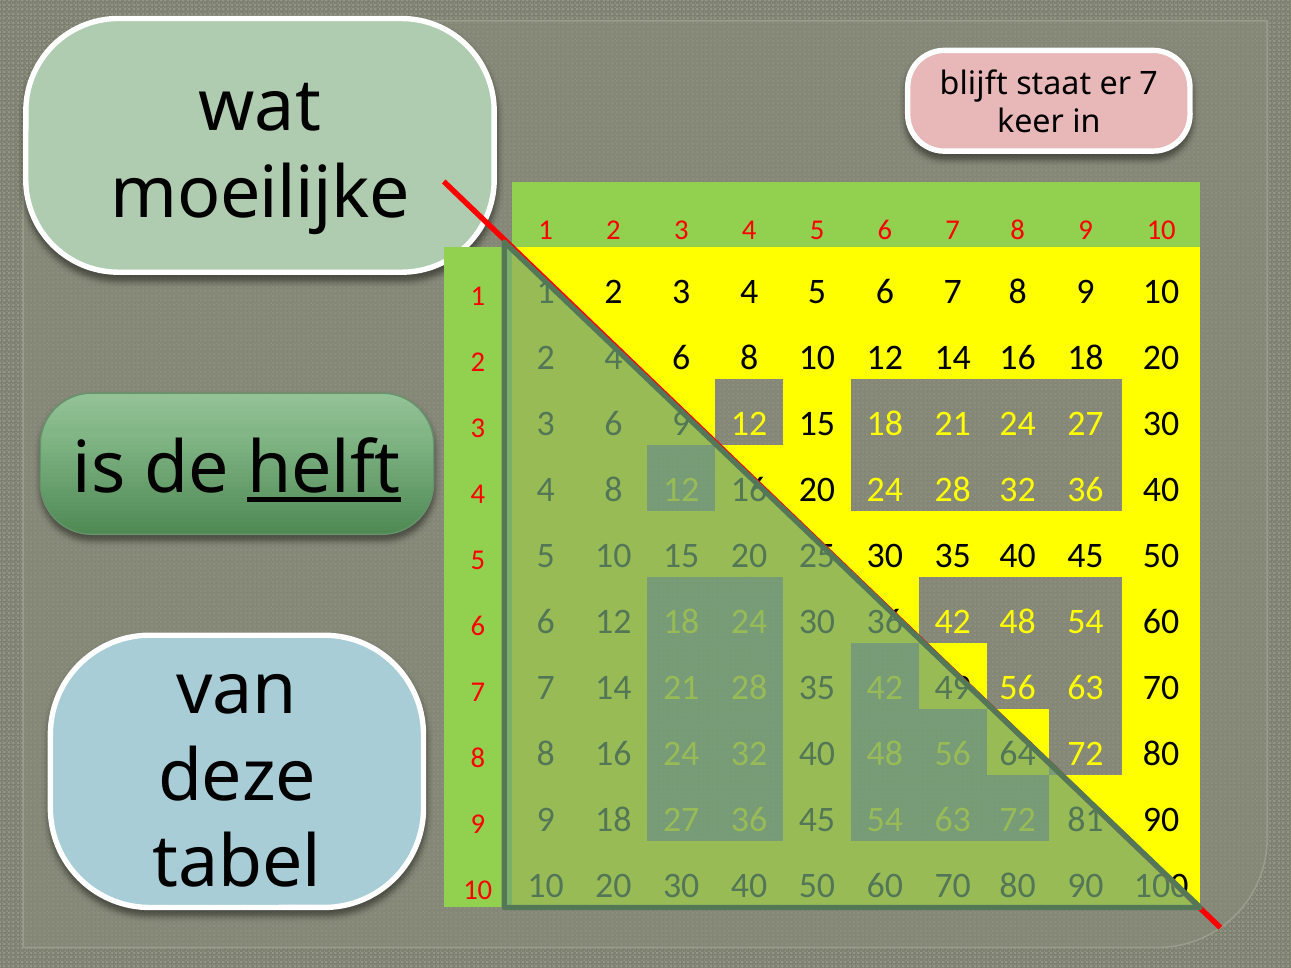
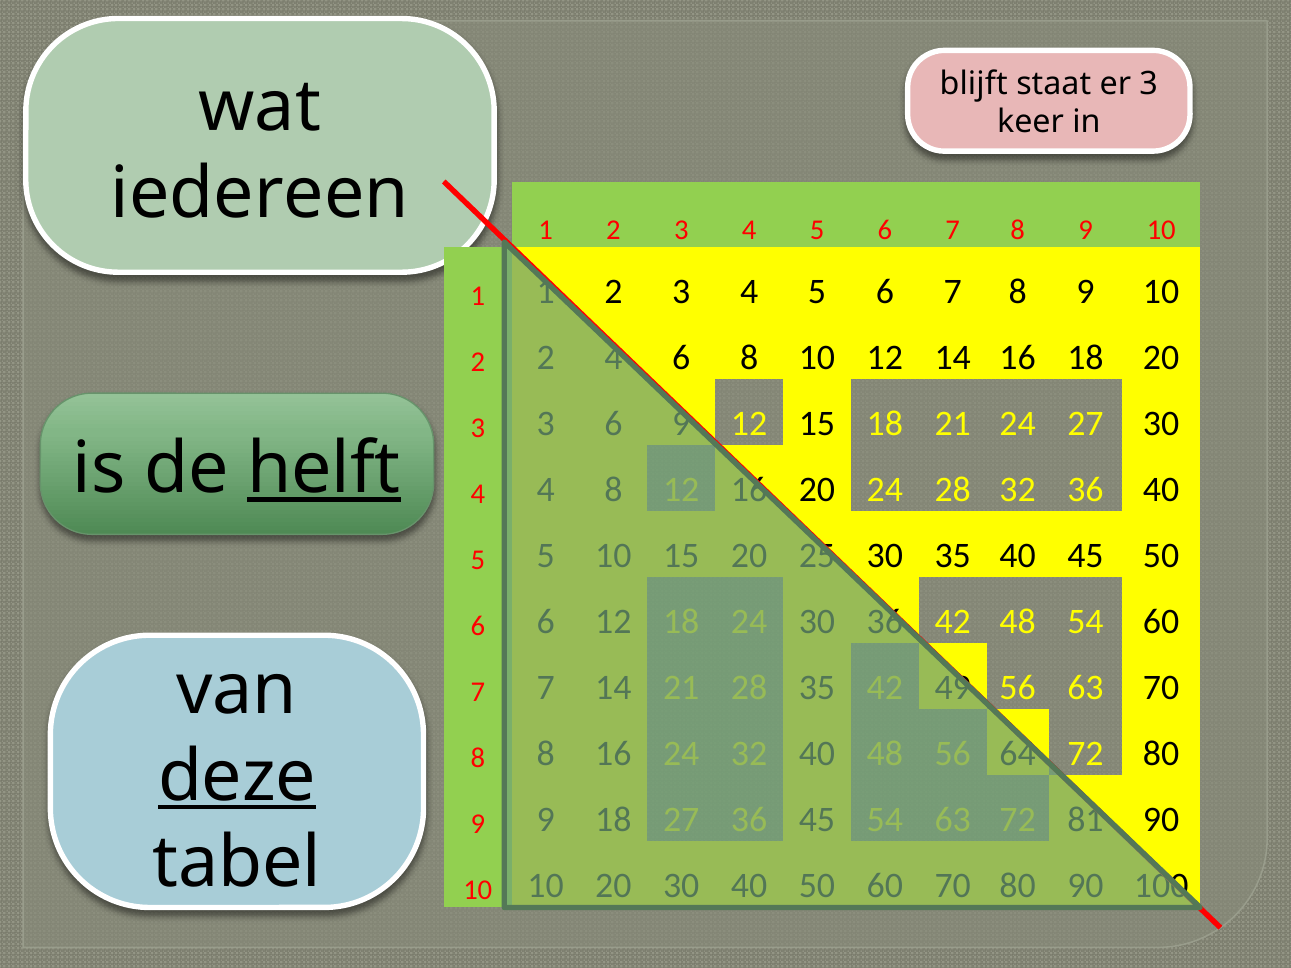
er 7: 7 -> 3 (1149, 84)
moeilijke: moeilijke -> iedereen (260, 193)
deze underline: none -> present (237, 777)
